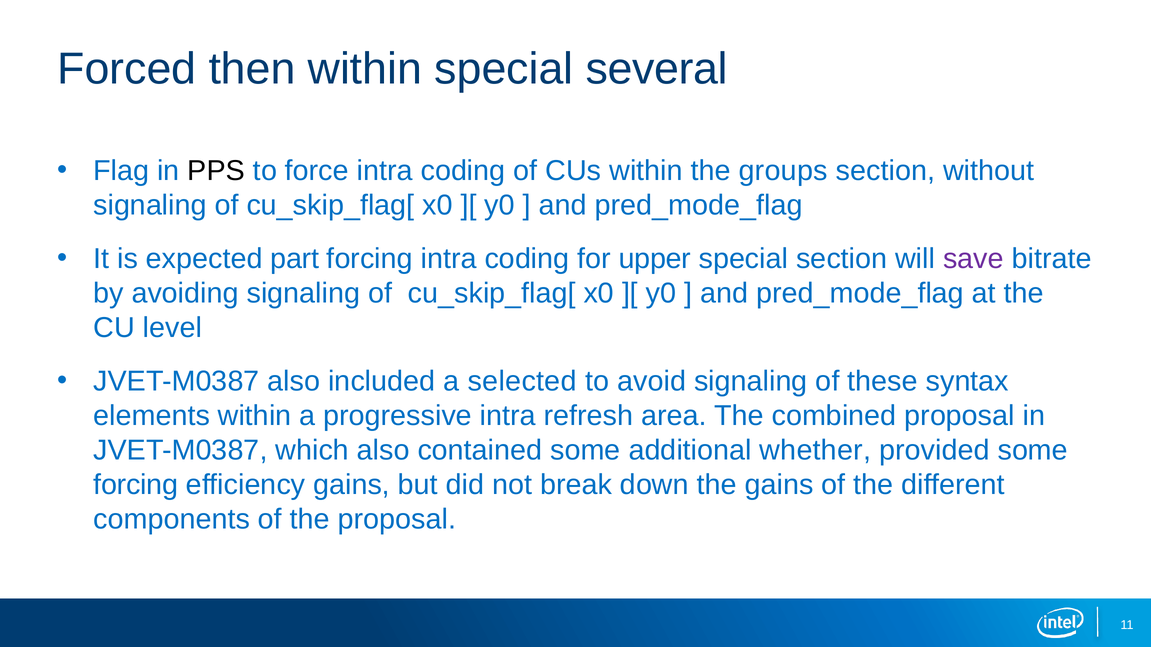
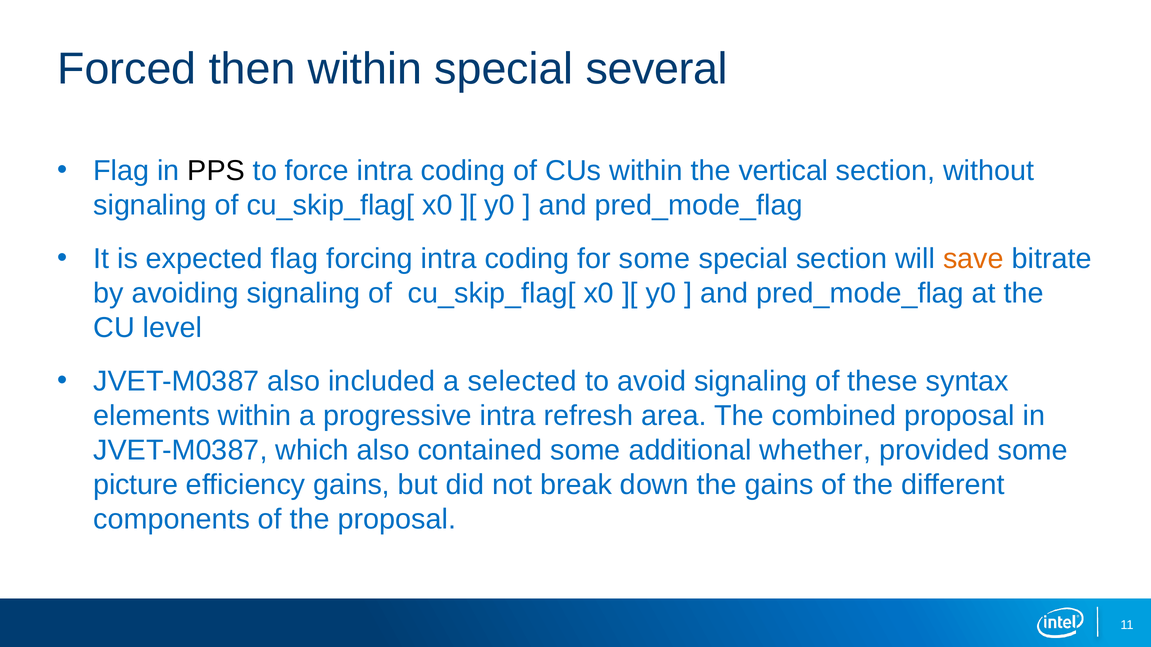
groups: groups -> vertical (783, 171)
expected part: part -> flag (294, 259)
for upper: upper -> some (655, 259)
save colour: purple -> orange (973, 259)
forcing: forcing -> picture (136, 485)
